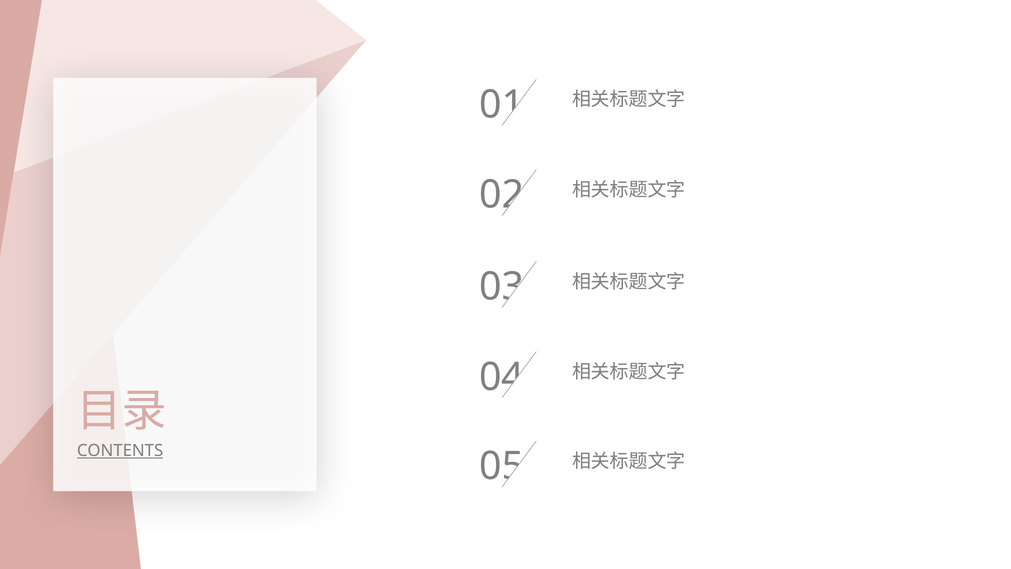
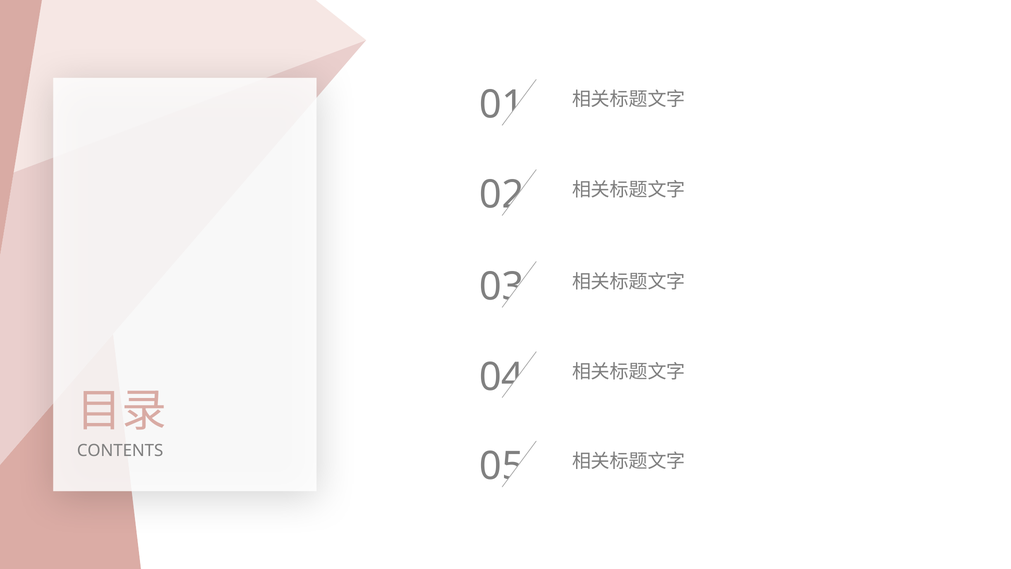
CONTENTS underline: present -> none (120, 451)
